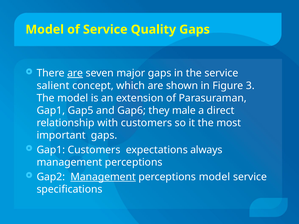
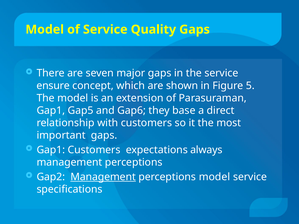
are underline: present -> none (75, 73)
salient: salient -> ensure (53, 86)
3: 3 -> 5 (250, 86)
male: male -> base (184, 111)
